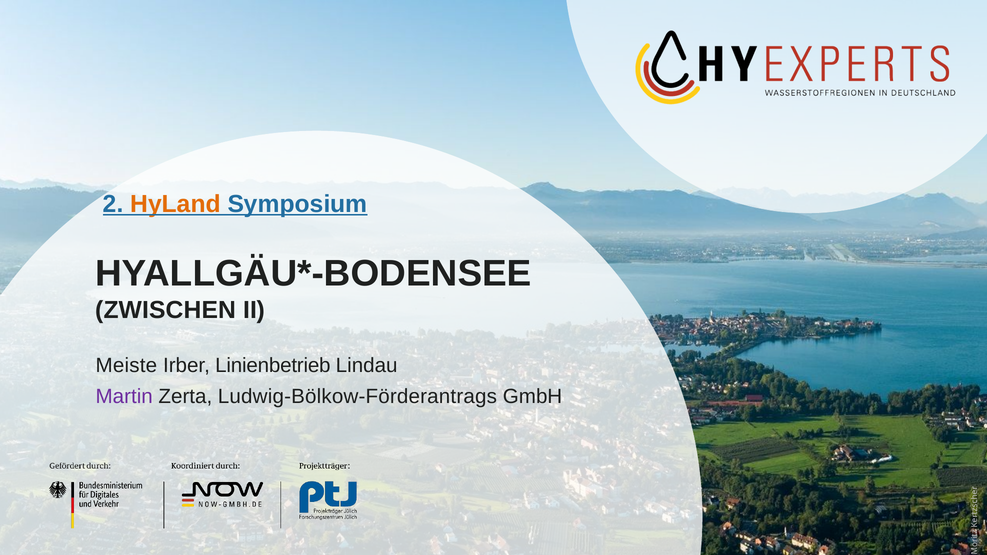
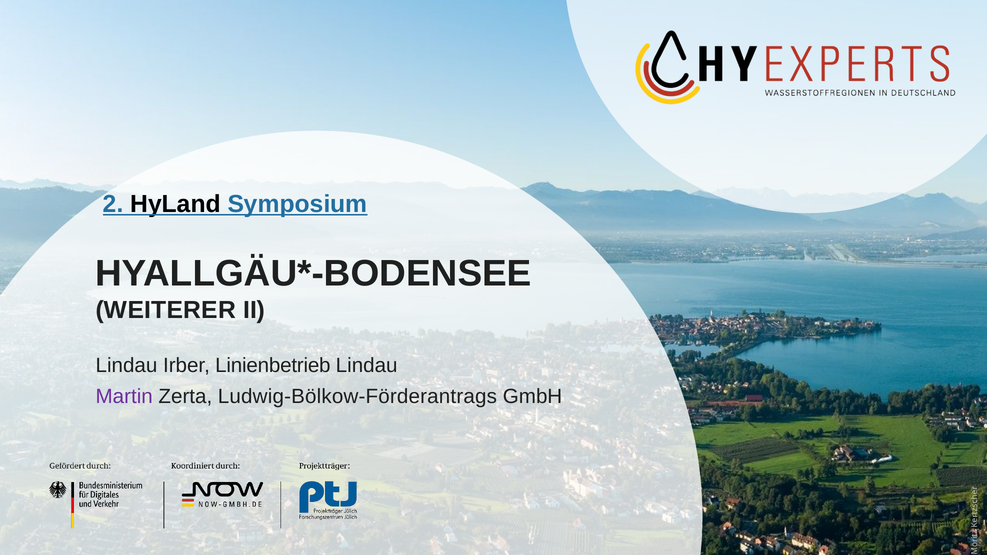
HyLand colour: orange -> black (175, 204)
ZWISCHEN: ZWISCHEN -> WEITERER (166, 310)
Meiste: Meiste -> Lindau (126, 366)
